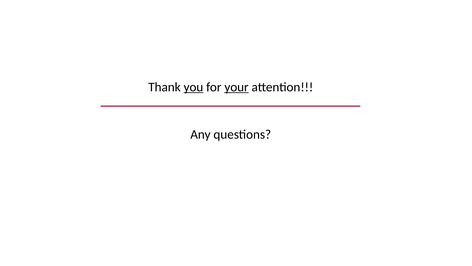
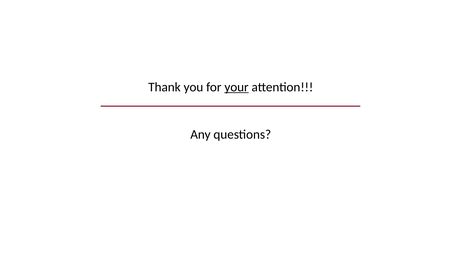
you underline: present -> none (193, 87)
